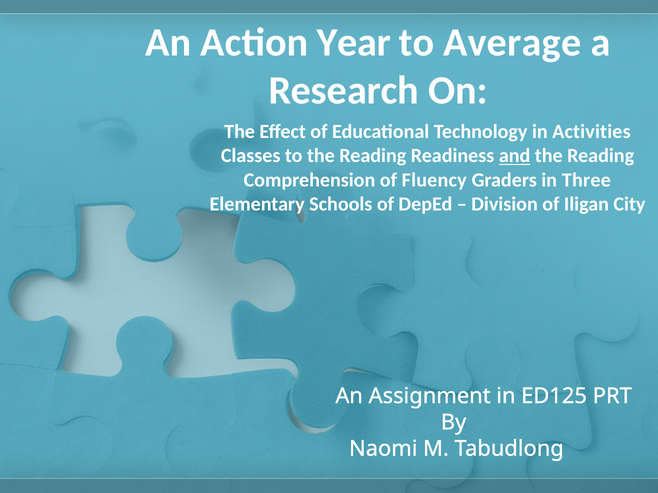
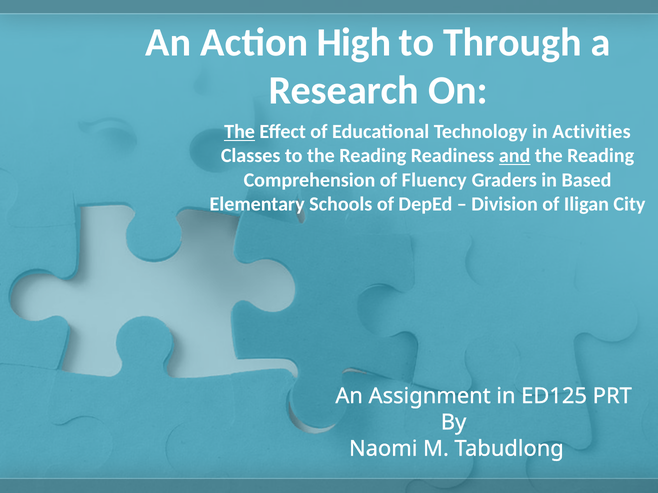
Year: Year -> High (354, 43)
Average: Average -> Through (512, 43)
The underline: none -> present (240, 132)
Three: Three -> Based (587, 180)
